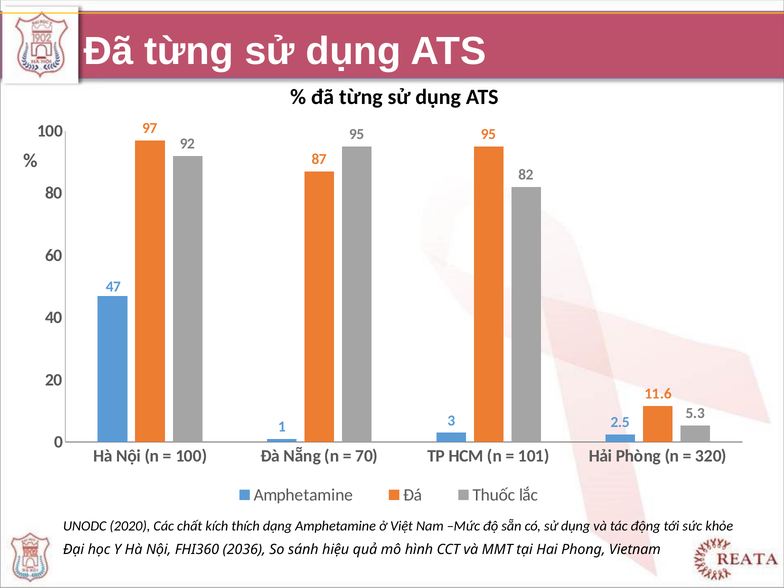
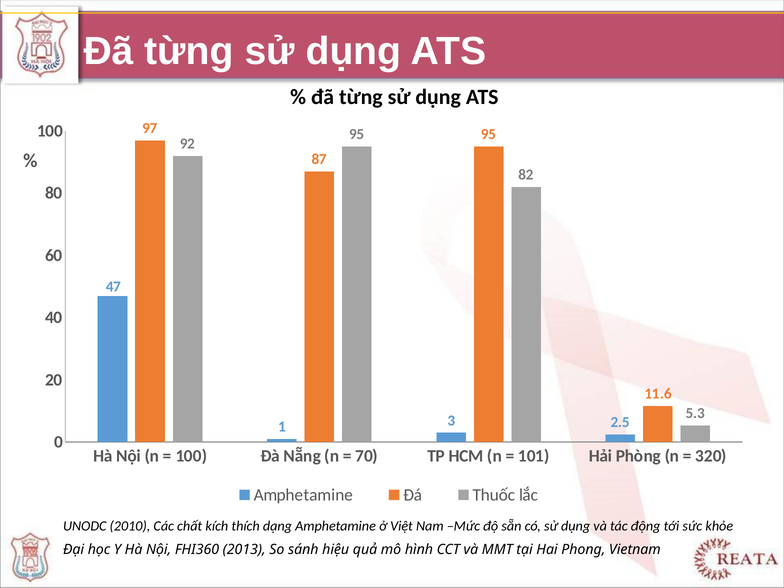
2020: 2020 -> 2010 (130, 526)
2036: 2036 -> 2013 (244, 550)
